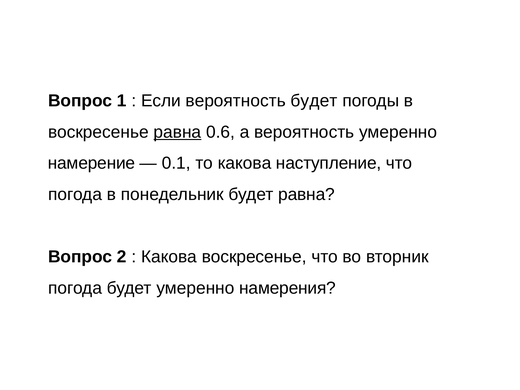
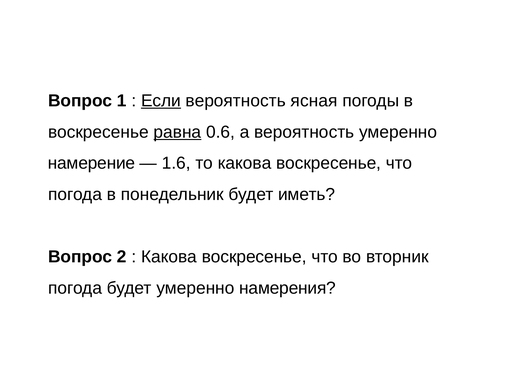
Если underline: none -> present (161, 101)
вероятность будет: будет -> ясная (314, 101)
0.1: 0.1 -> 1.6 (176, 163)
то какова наступление: наступление -> воскресенье (329, 163)
будет равна: равна -> иметь (307, 194)
